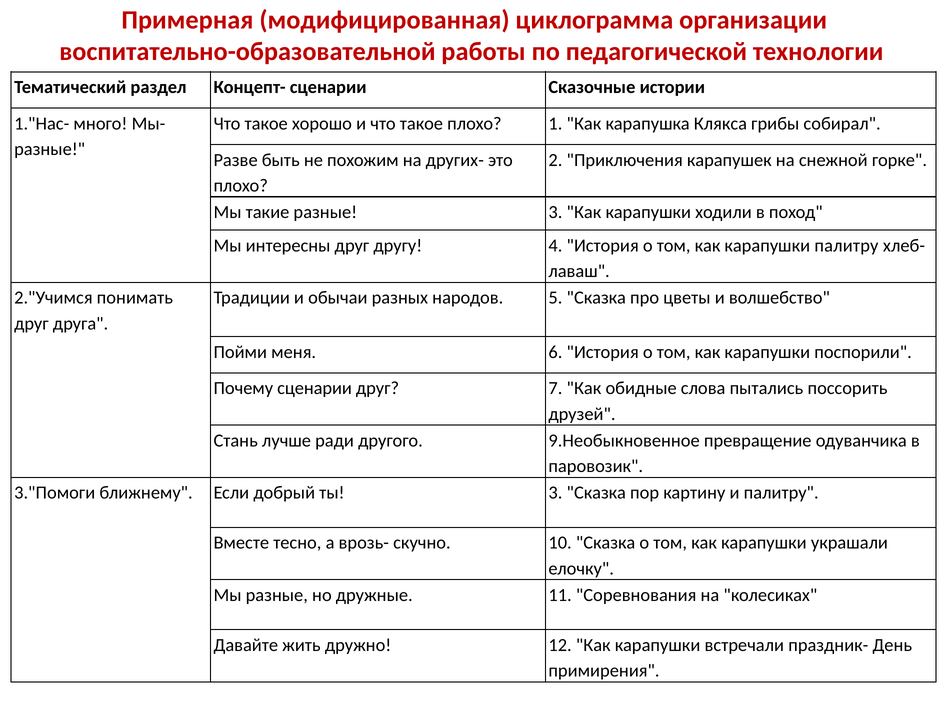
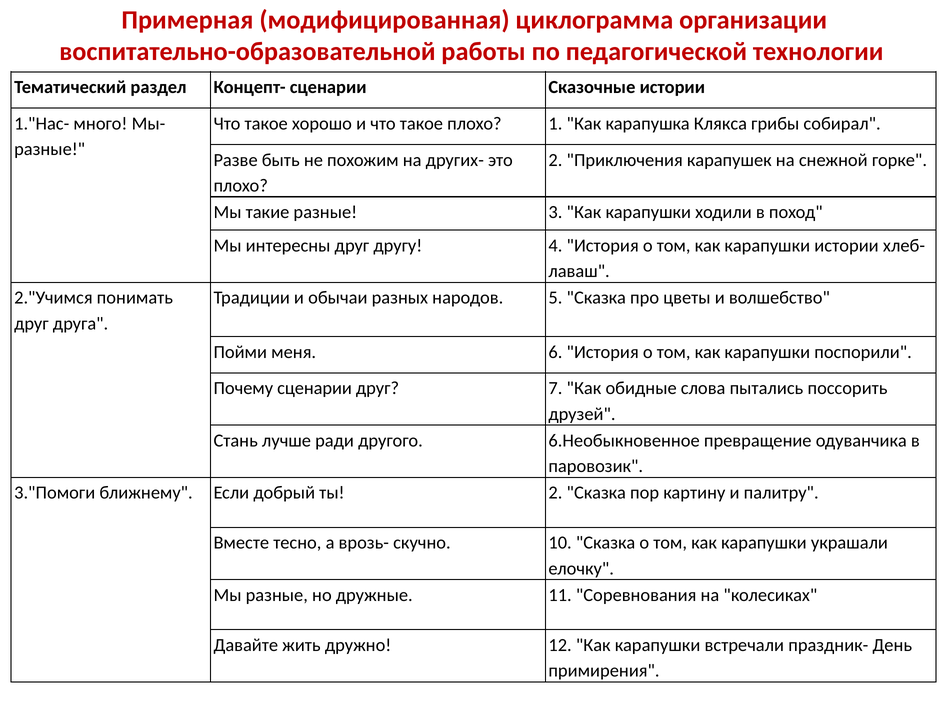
карапушки палитру: палитру -> истории (847, 245)
9.Необыкновенное: 9.Необыкновенное -> 6.Необыкновенное (624, 440)
ты 3: 3 -> 2 (555, 492)
